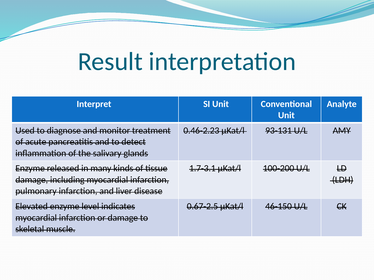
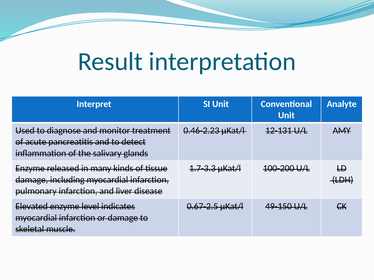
93-131: 93-131 -> 12-131 (279, 131)
1.7-3.1: 1.7-3.1 -> 1.7-3.3 (202, 169)
46-150: 46-150 -> 49-150 (279, 207)
